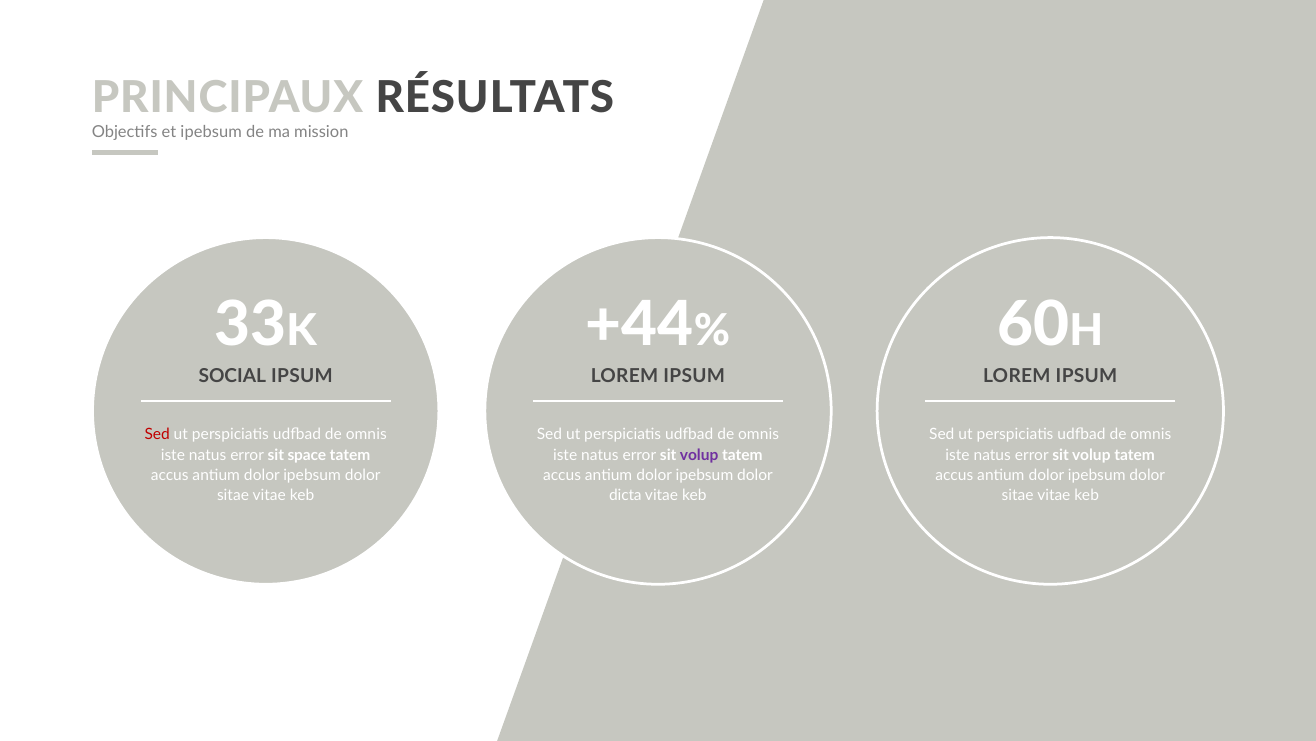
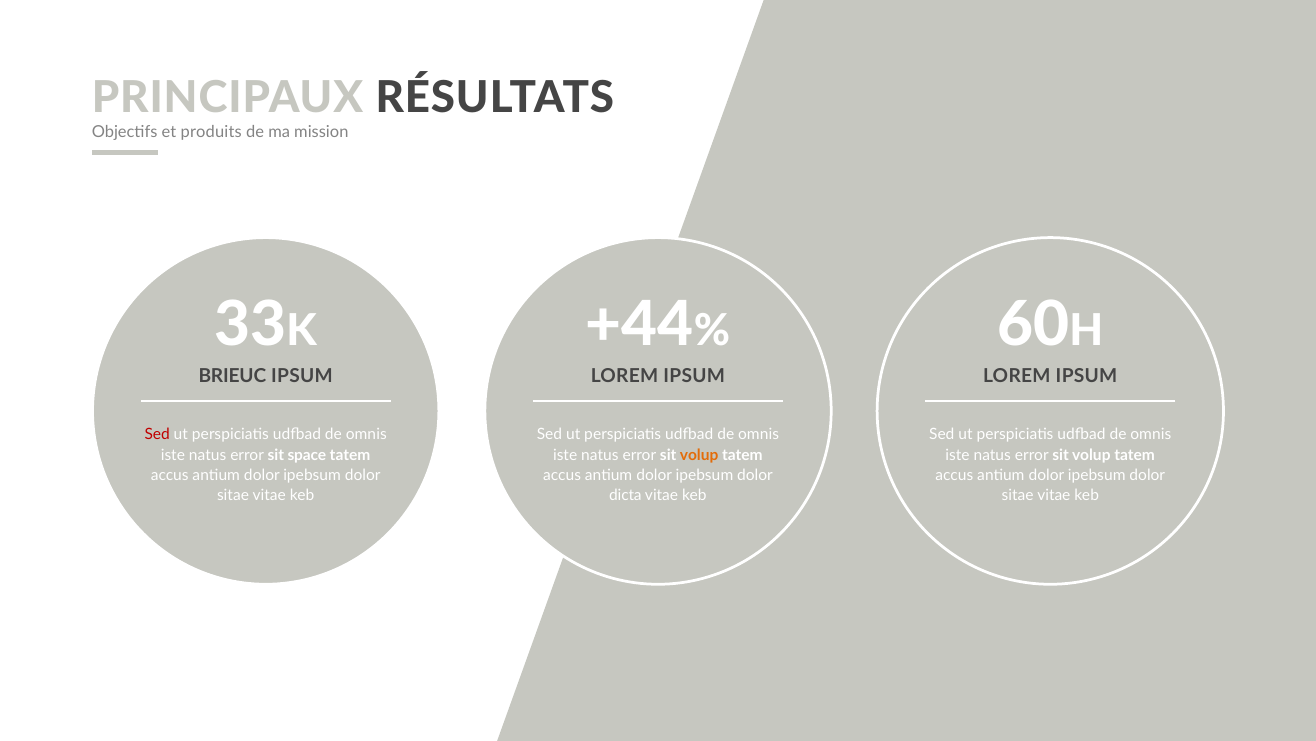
et ipebsum: ipebsum -> produits (211, 132)
SOCIAL: SOCIAL -> BRIEUC (232, 376)
volup colour: purple -> orange (699, 455)
